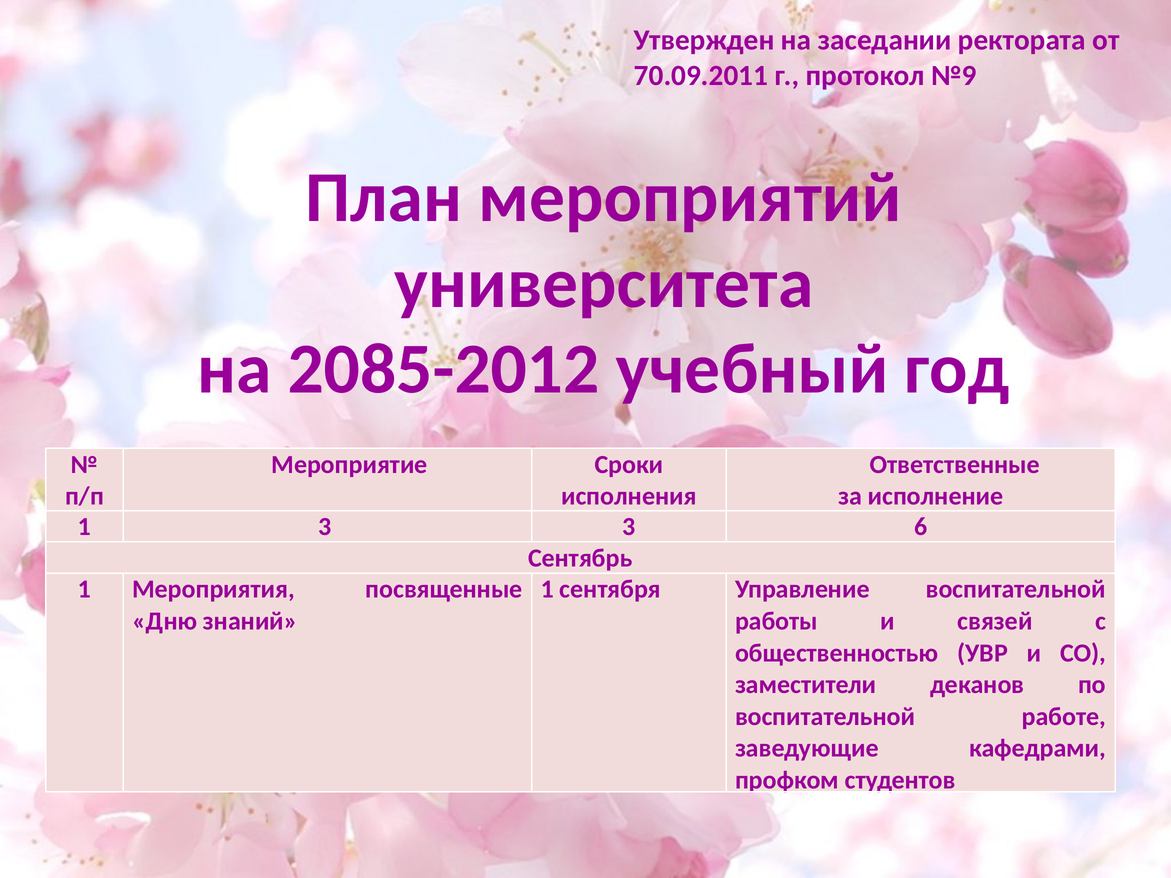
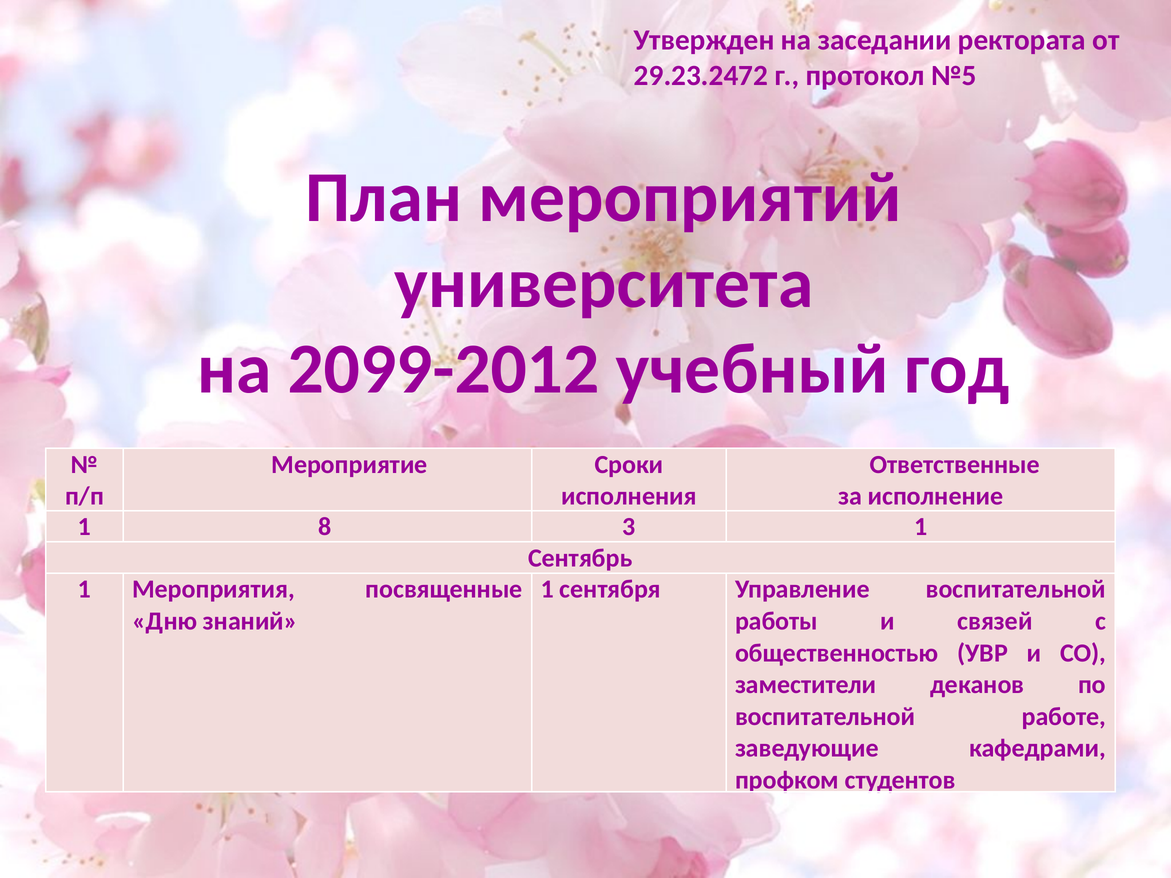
70.09.2011: 70.09.2011 -> 29.23.2472 (701, 75)
№9: №9 -> №5 (954, 75)
2085-2012: 2085-2012 -> 2099-2012 (444, 369)
1 3: 3 -> 8 (325, 527)
3 6: 6 -> 1 (921, 527)
